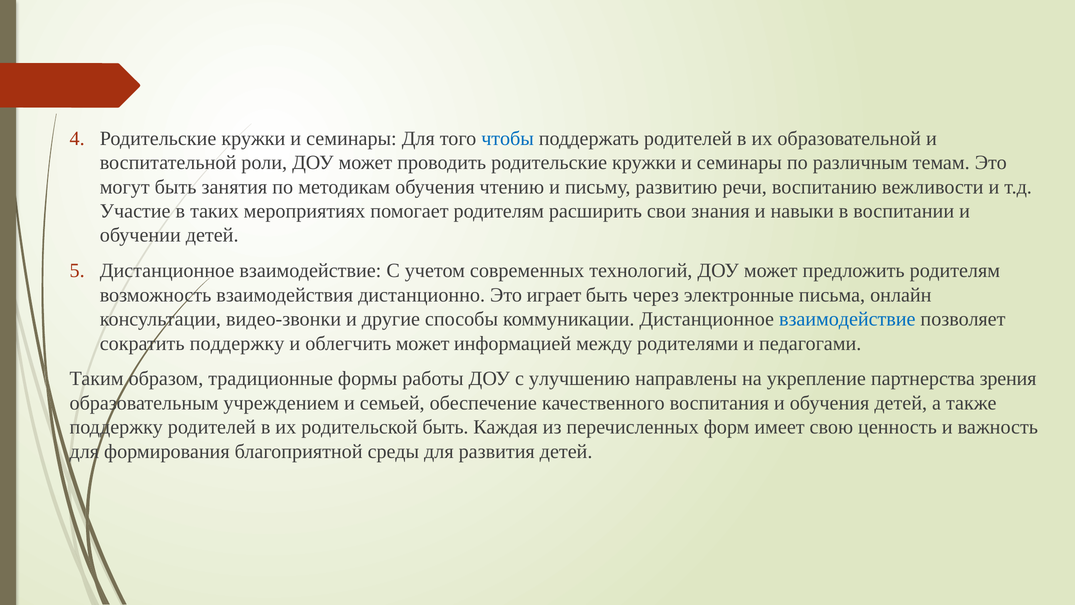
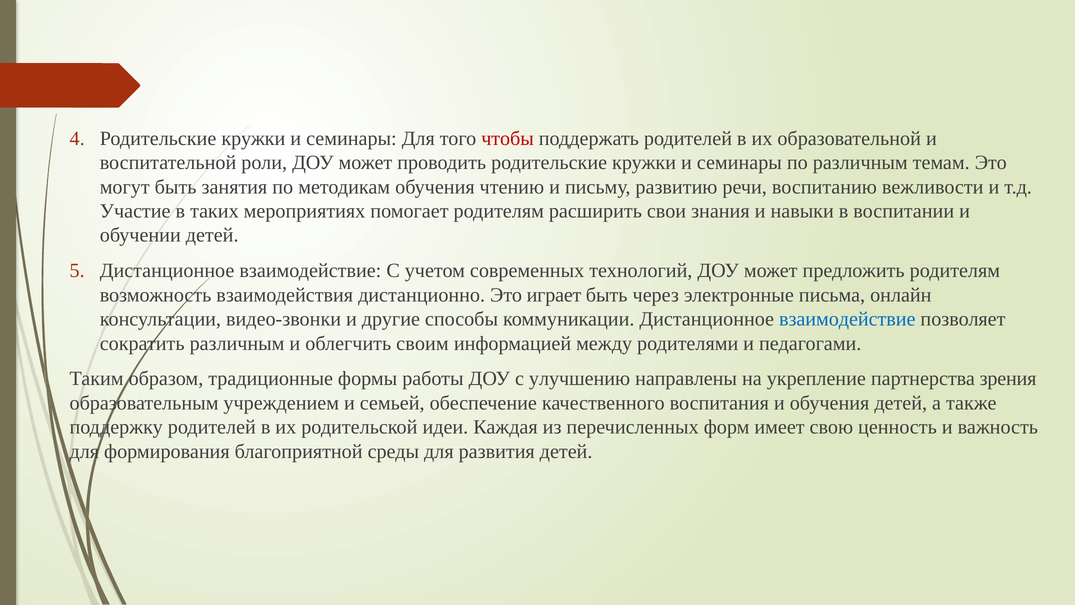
чтобы colour: blue -> red (508, 138)
сократить поддержку: поддержку -> различным (237, 343)
облегчить может: может -> своим (422, 343)
родительской быть: быть -> идеи (445, 427)
